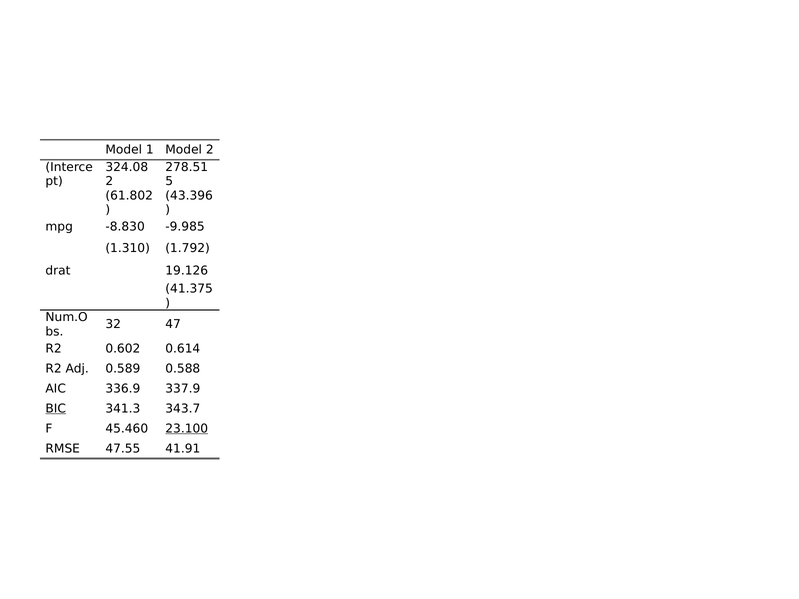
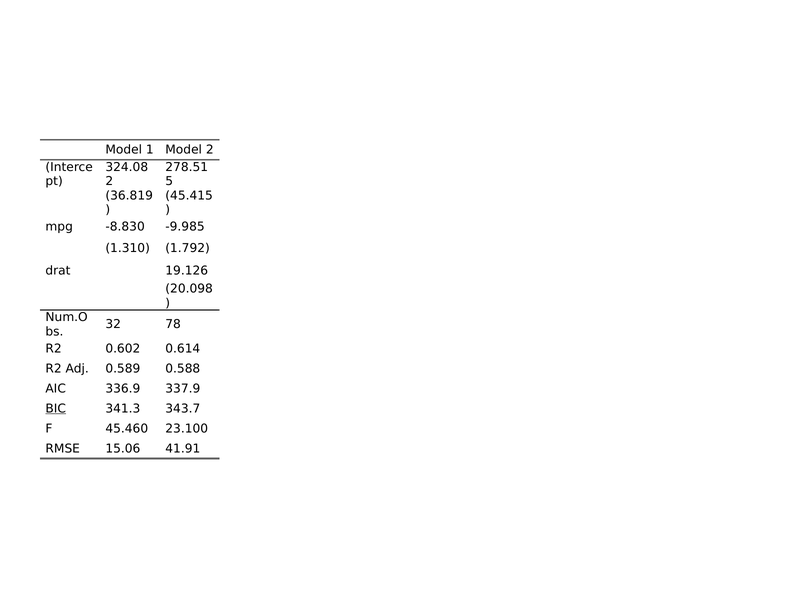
61.802: 61.802 -> 36.819 (129, 196)
43.396: 43.396 -> 45.415 (189, 196)
41.375: 41.375 -> 20.098 (189, 289)
47: 47 -> 78 (173, 325)
23.100 underline: present -> none (187, 429)
47.55: 47.55 -> 15.06 (123, 449)
